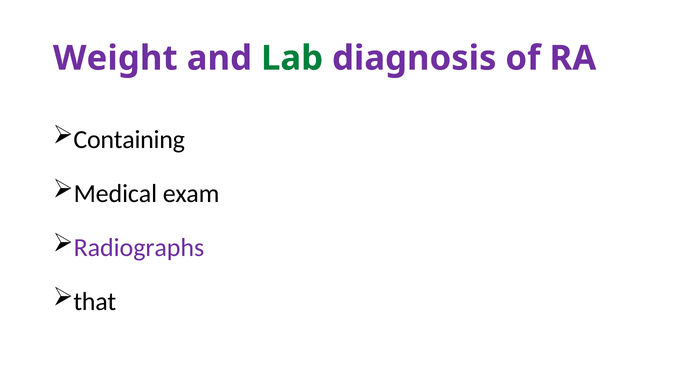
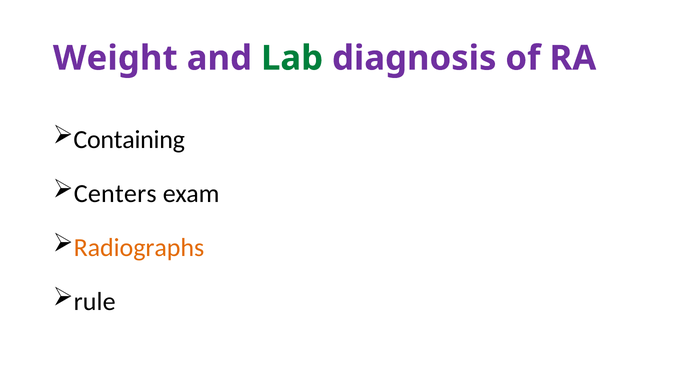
Medical: Medical -> Centers (115, 194)
Radiographs colour: purple -> orange (139, 248)
that: that -> rule (95, 302)
